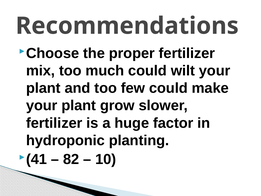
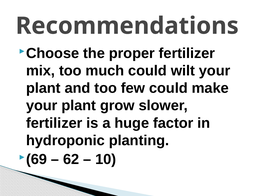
41: 41 -> 69 (37, 159)
82: 82 -> 62 (71, 159)
